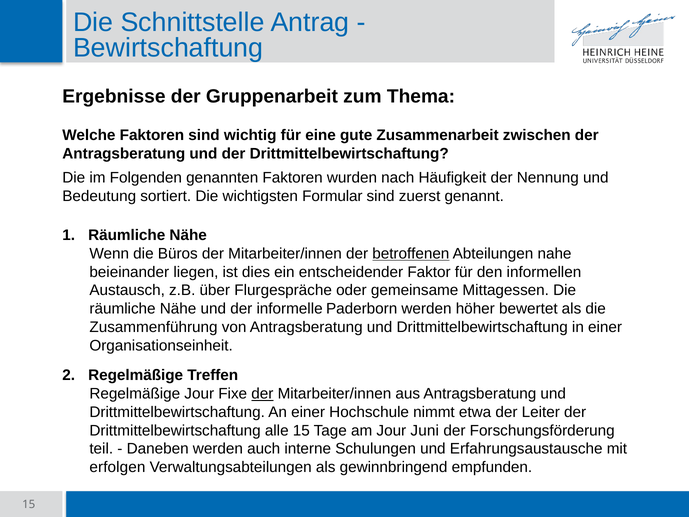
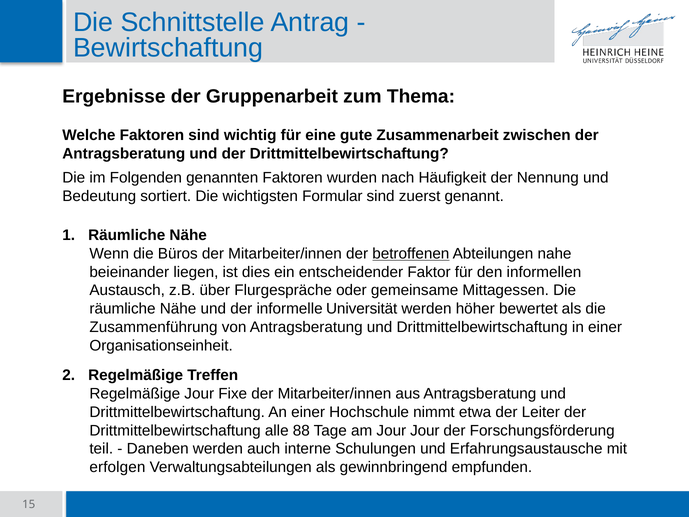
Paderborn: Paderborn -> Universität (362, 309)
der underline: present -> none (262, 394)
alle 15: 15 -> 88 (301, 430)
Jour Juni: Juni -> Jour (425, 430)
